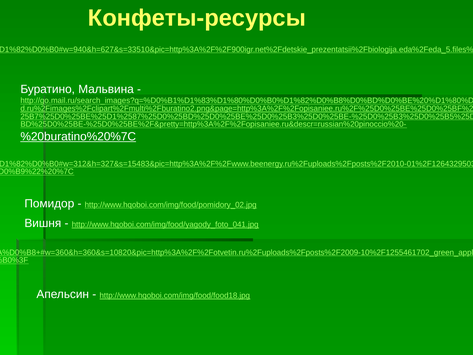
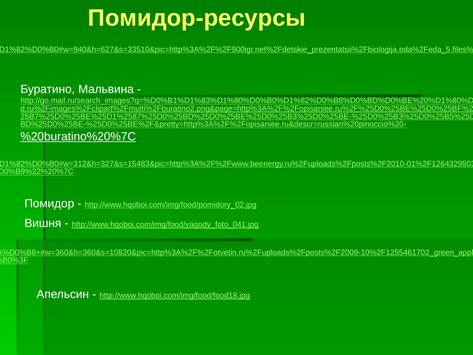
Конфеты-ресурсы: Конфеты-ресурсы -> Помидор-ресурсы (197, 18)
